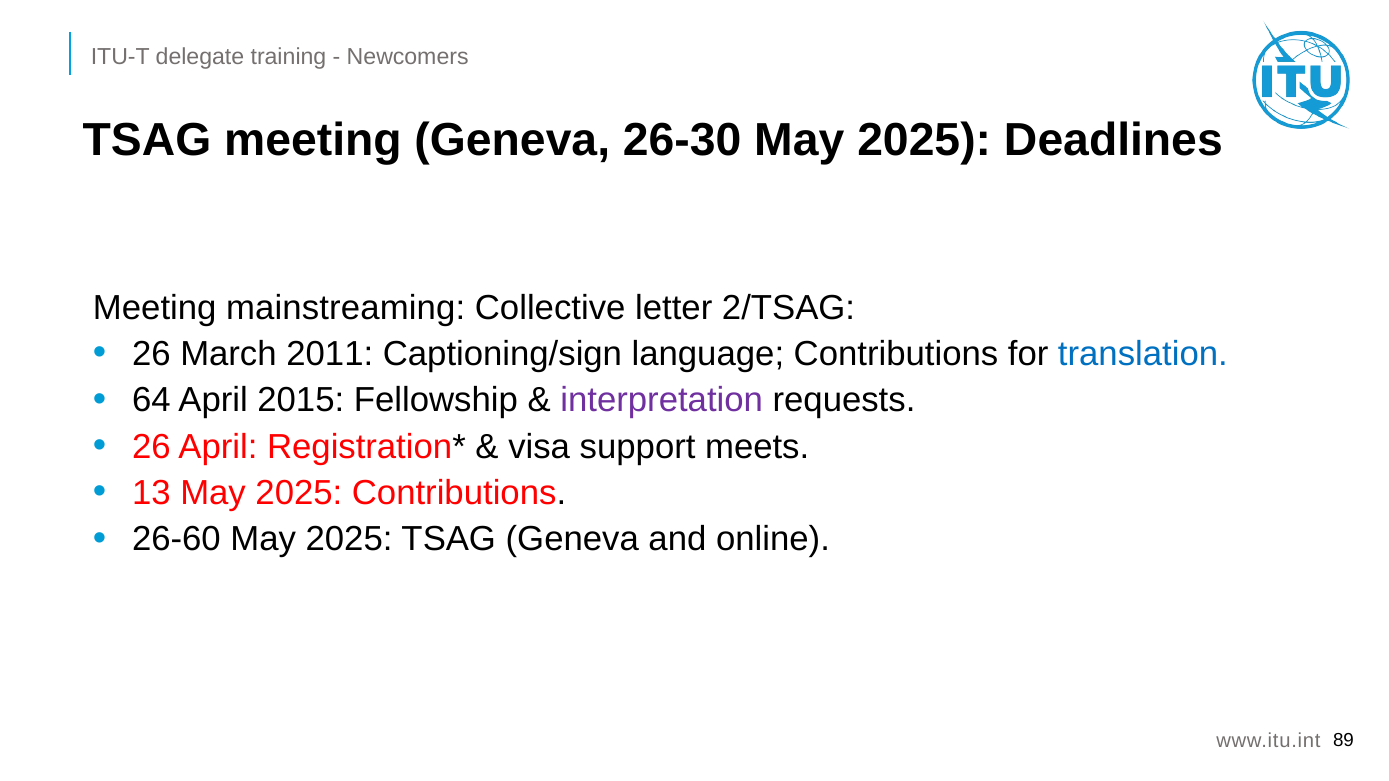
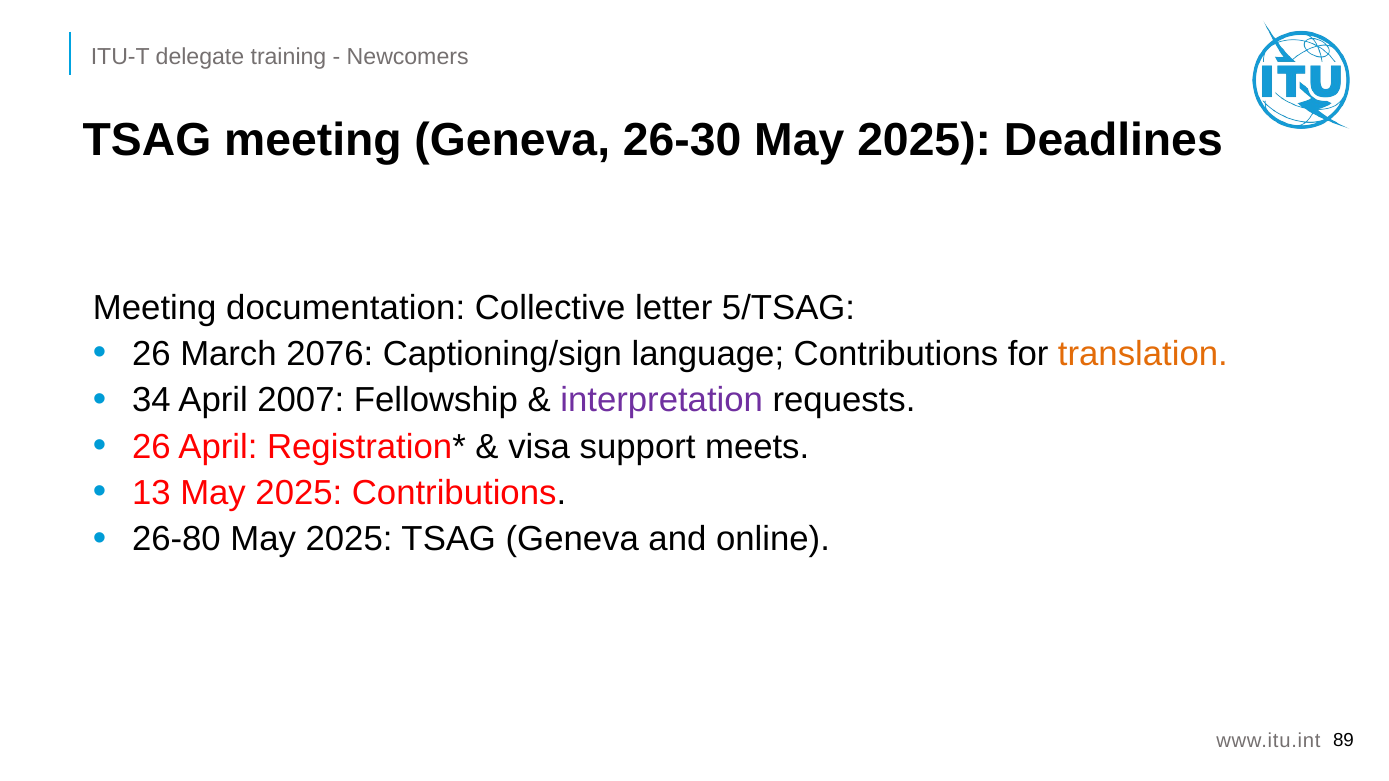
mainstreaming: mainstreaming -> documentation (346, 308)
2/TSAG: 2/TSAG -> 5/TSAG (788, 308)
2011: 2011 -> 2076 (330, 354)
translation colour: blue -> orange (1143, 354)
64: 64 -> 34 (151, 401)
2015: 2015 -> 2007 (301, 401)
26-60: 26-60 -> 26-80 (176, 540)
